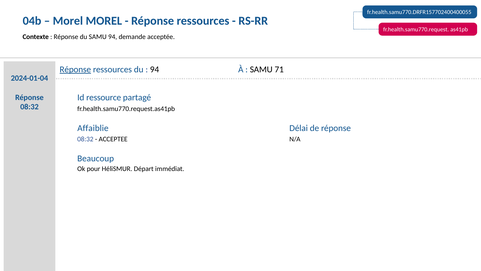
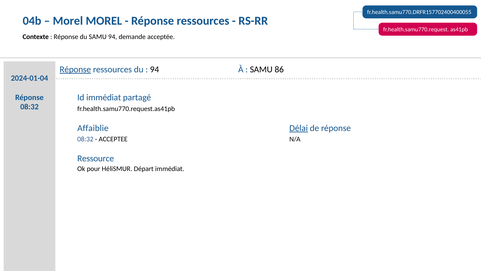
71: 71 -> 86 (279, 69)
Id ressource: ressource -> immédiat (104, 97)
Délai underline: none -> present (299, 128)
Beaucoup: Beaucoup -> Ressource (96, 158)
